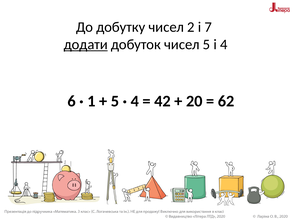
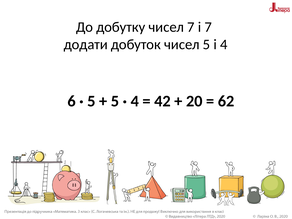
чисел 2: 2 -> 7 (191, 27)
додати underline: present -> none (86, 45)
1: 1 -> 5 (91, 101)
